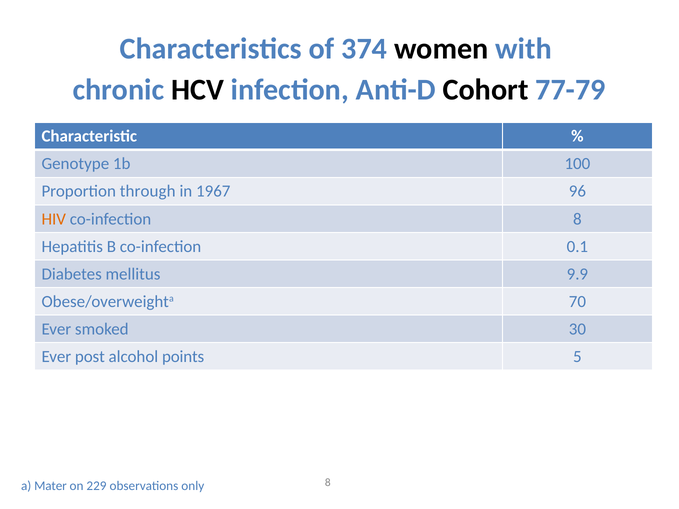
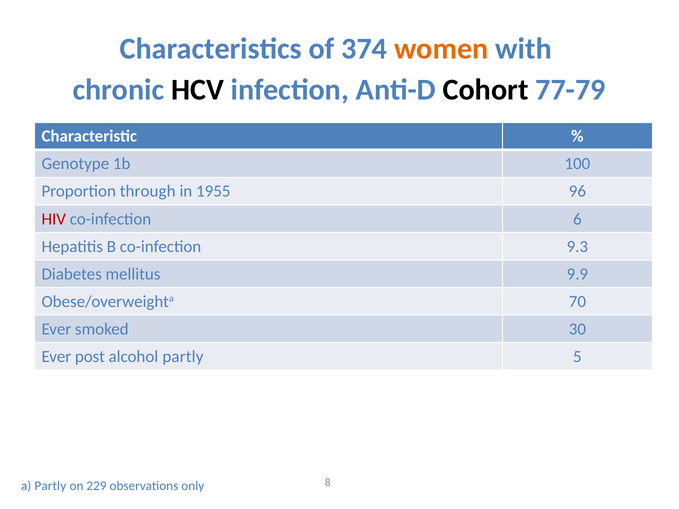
women colour: black -> orange (441, 49)
1967: 1967 -> 1955 (213, 191)
HIV colour: orange -> red (54, 219)
co-infection 8: 8 -> 6 (577, 219)
0.1: 0.1 -> 9.3 (577, 247)
alcohol points: points -> partly (183, 357)
a Mater: Mater -> Partly (50, 486)
